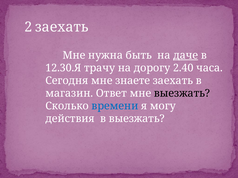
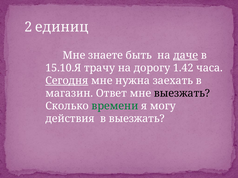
2 заехать: заехать -> единиц (62, 27)
нужна: нужна -> знаете (106, 55)
12.30.Я: 12.30.Я -> 15.10.Я (63, 68)
2.40: 2.40 -> 1.42 (183, 68)
Сегодня underline: none -> present (67, 81)
знаете: знаете -> нужна (133, 81)
времени colour: blue -> green (115, 106)
